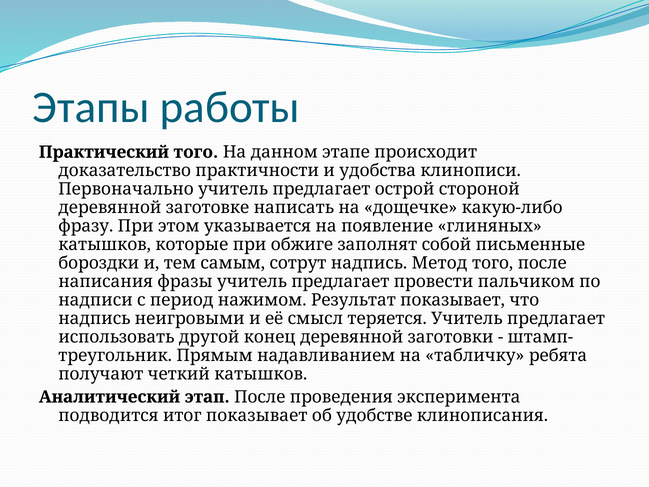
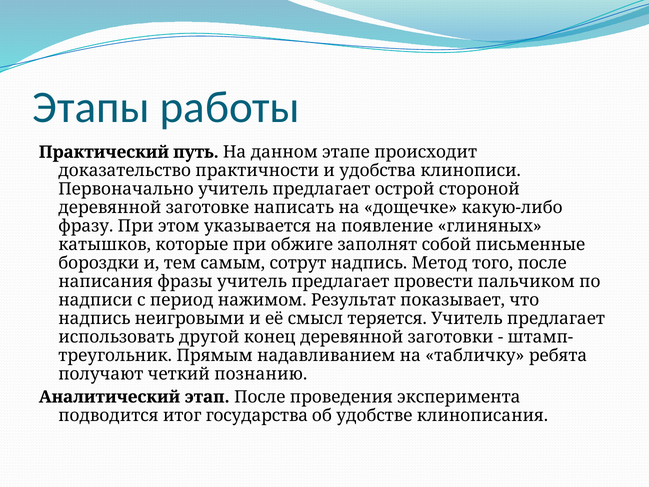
Практический того: того -> путь (196, 152)
четкий катышков: катышков -> познанию (261, 374)
итог показывает: показывает -> государства (257, 415)
